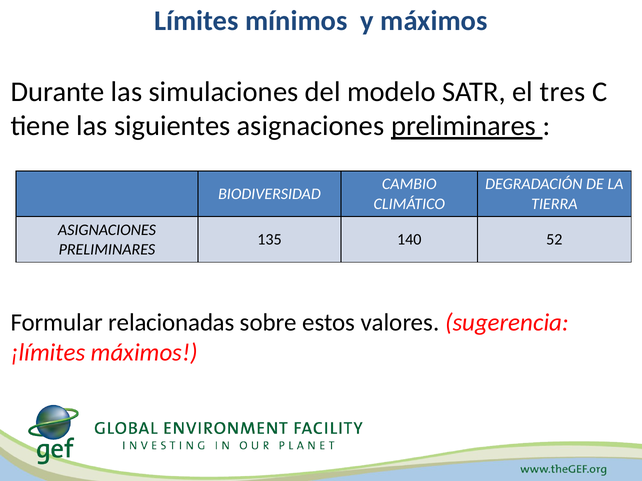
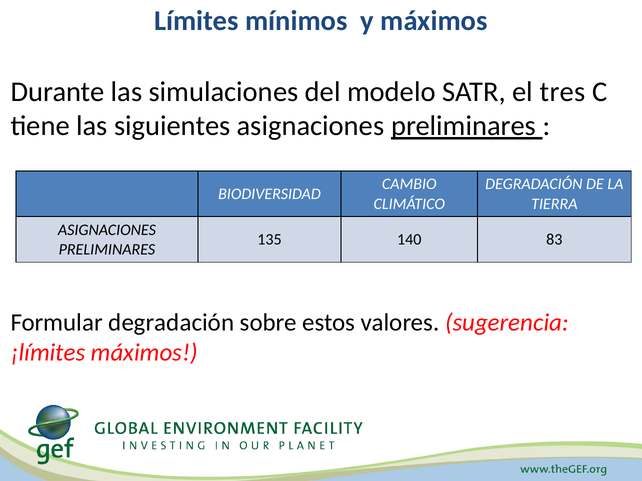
52: 52 -> 83 (554, 240)
Formular relacionadas: relacionadas -> degradación (171, 323)
